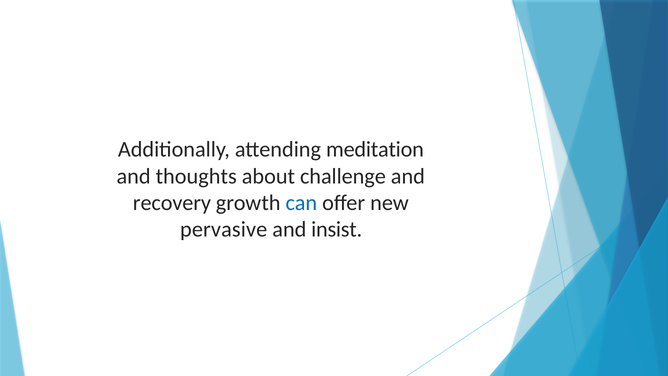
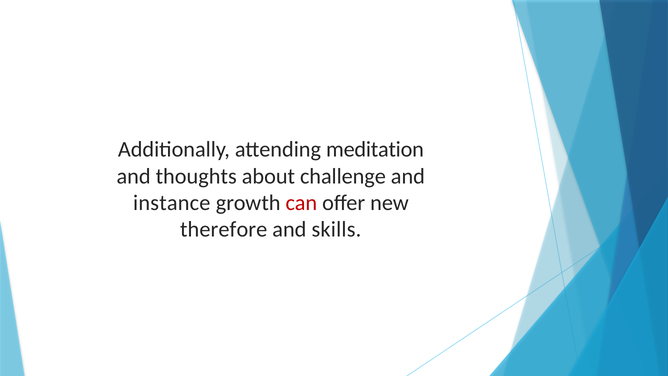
recovery: recovery -> instance (172, 203)
can colour: blue -> red (301, 203)
pervasive: pervasive -> therefore (224, 229)
insist: insist -> skills (336, 229)
